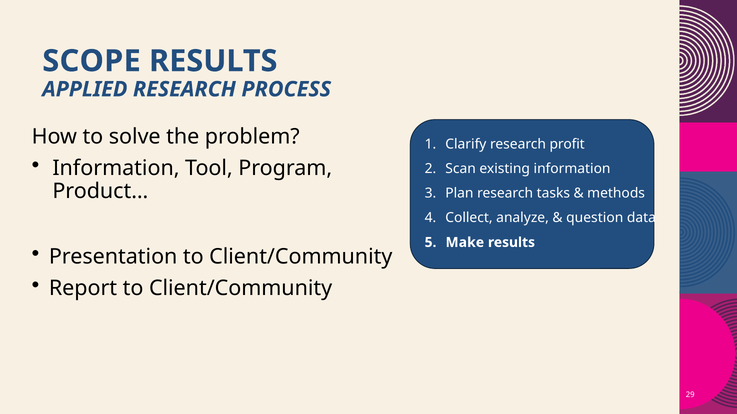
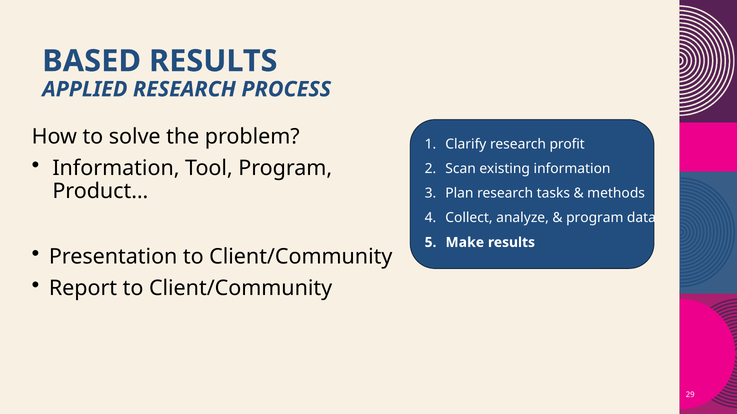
SCOPE: SCOPE -> BASED (92, 61)
question: question -> program (595, 218)
